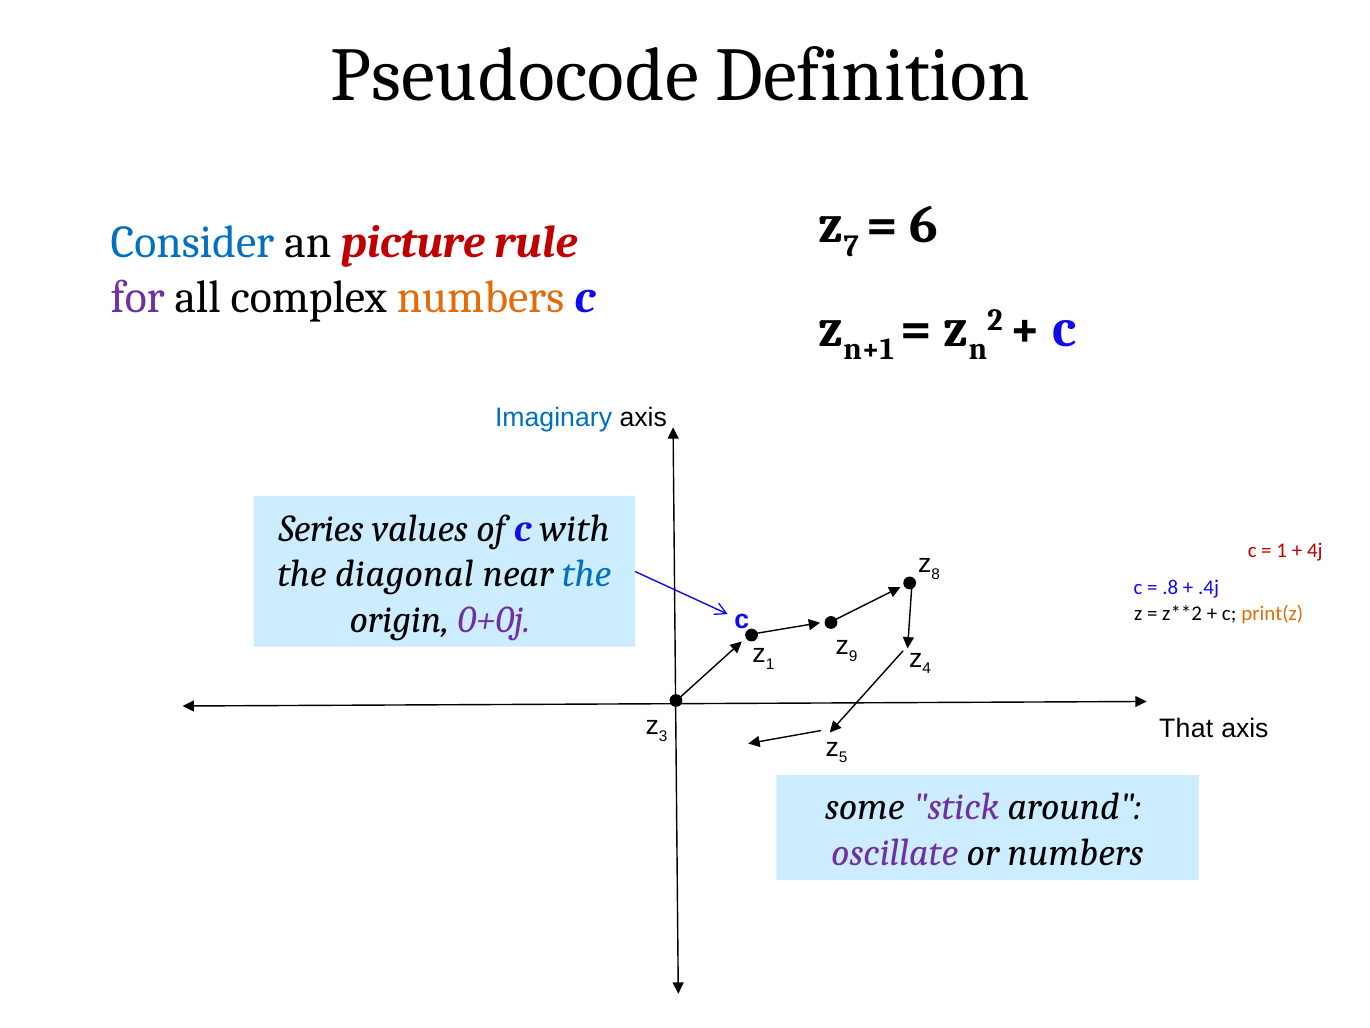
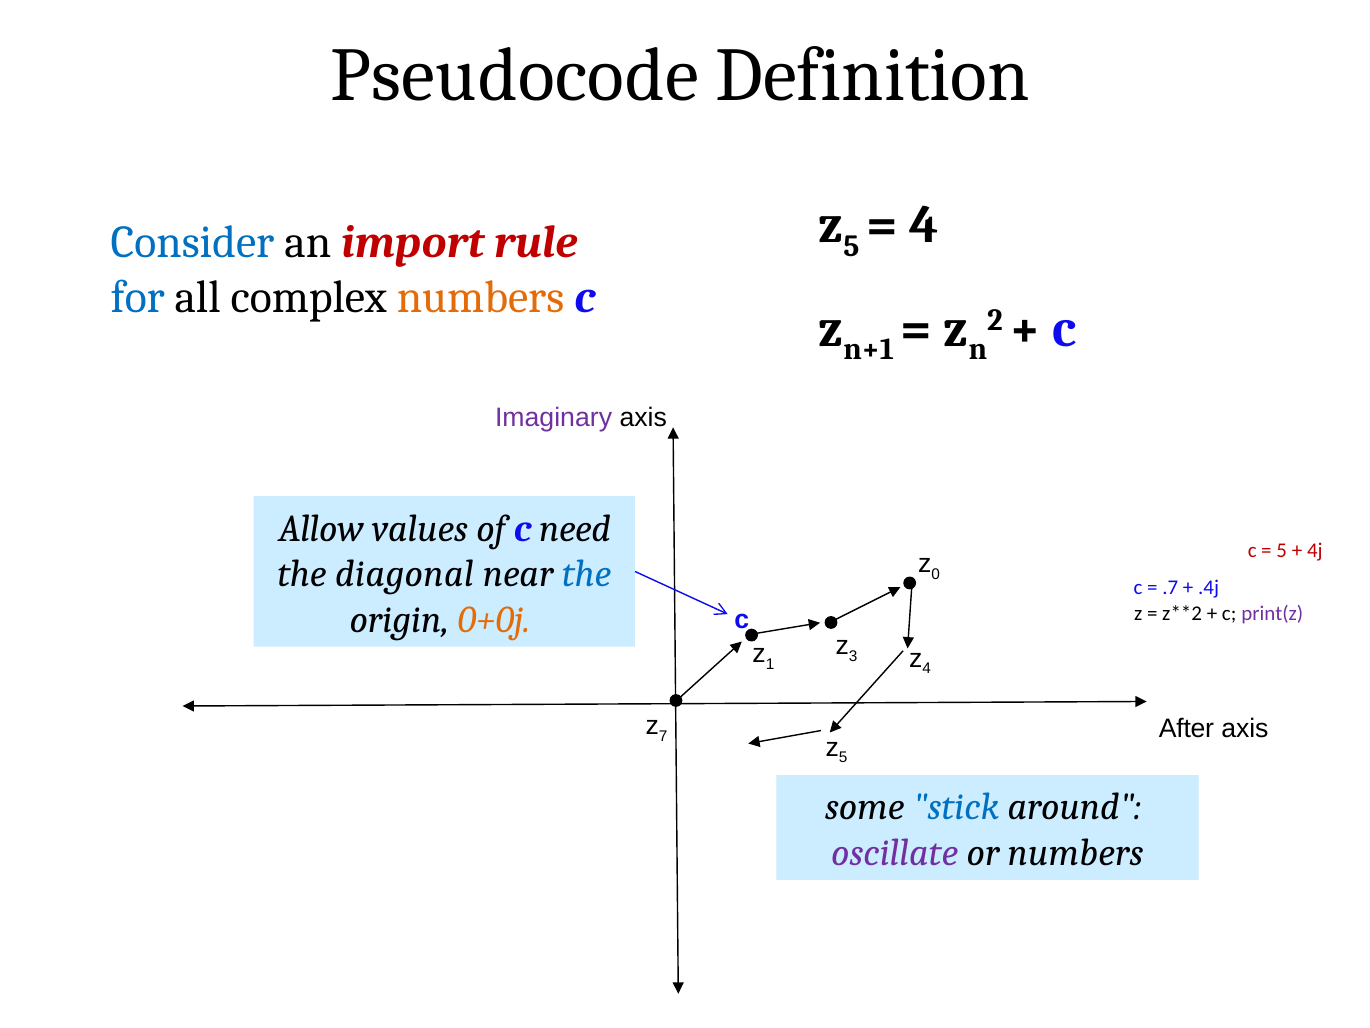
7: 7 -> 5 (851, 246)
6: 6 -> 4 (924, 225)
picture: picture -> import (413, 243)
for colour: purple -> blue (138, 298)
Imaginary colour: blue -> purple (554, 418)
Series: Series -> Allow (321, 528)
with: with -> need (575, 528)
1: 1 -> 5 (1282, 550)
8: 8 -> 0 (936, 574)
.8: .8 -> .7 (1170, 587)
0+0j colour: purple -> orange (494, 620)
print(z colour: orange -> purple (1272, 613)
9: 9 -> 3 (853, 656)
3: 3 -> 7 (663, 736)
That: That -> After (1187, 728)
stick colour: purple -> blue (956, 807)
